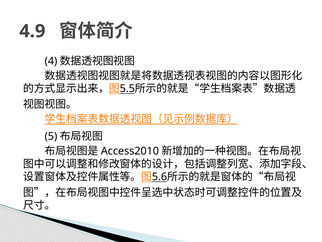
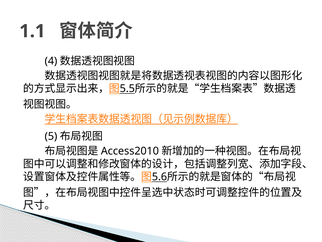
4.9: 4.9 -> 1.1 (32, 31)
